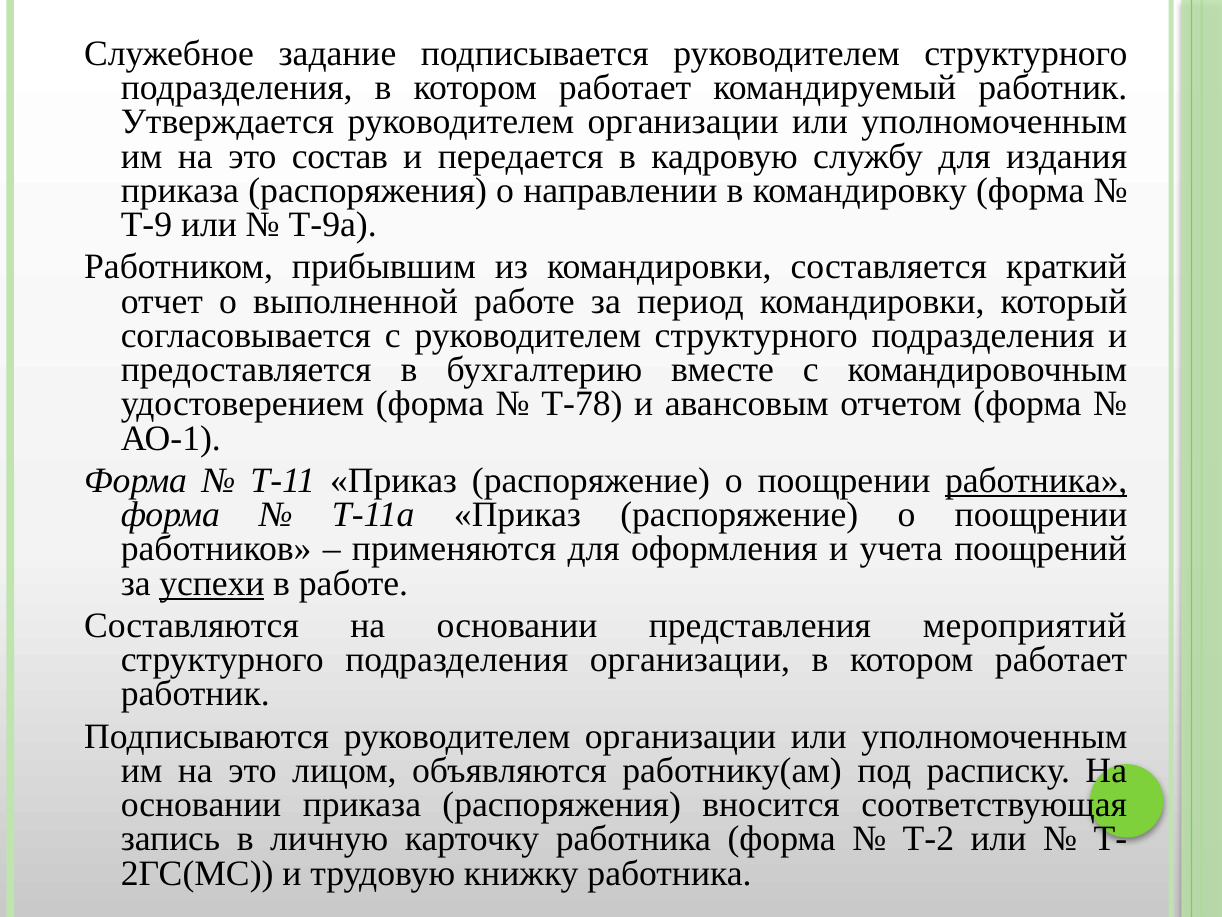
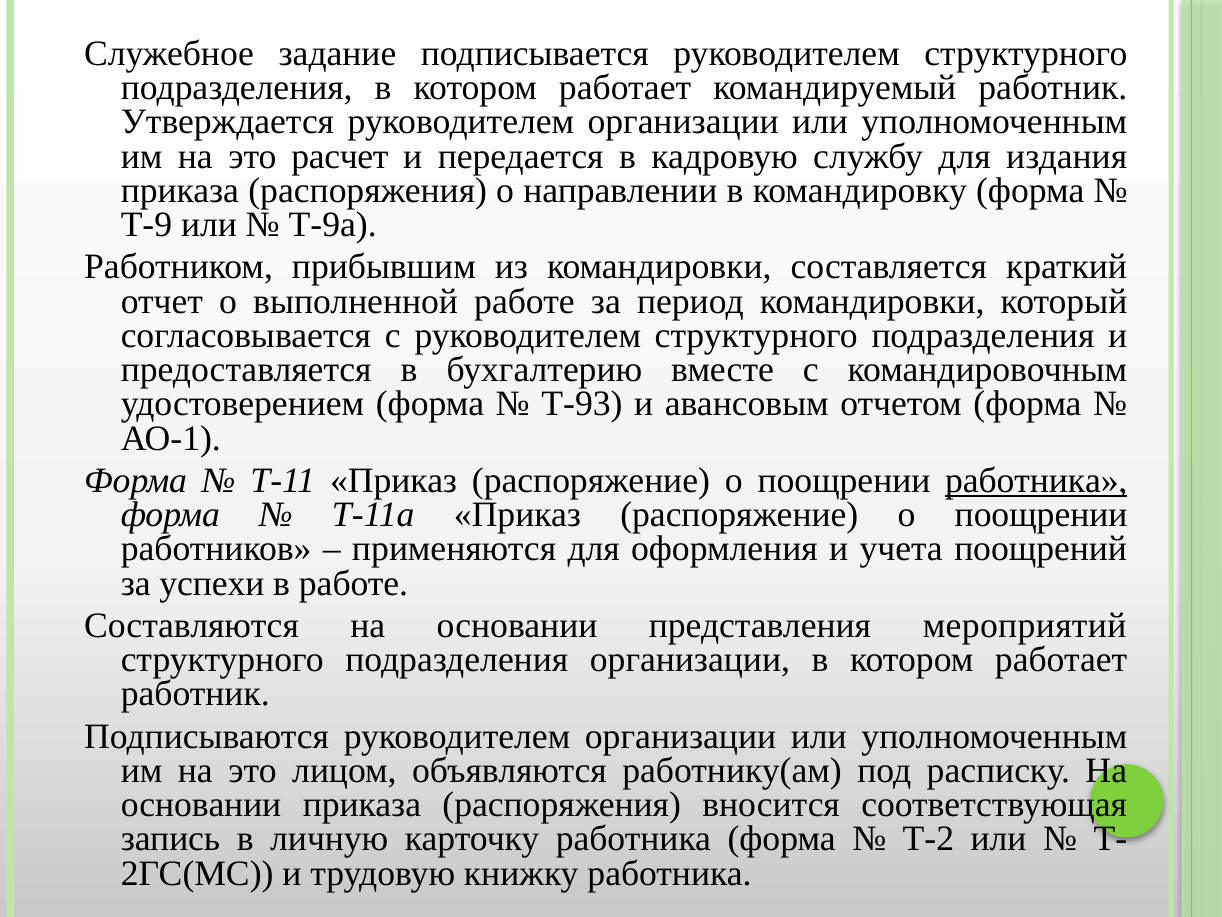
состав: состав -> расчет (340, 156)
Т-78: Т-78 -> Т-93 (582, 404)
успехи underline: present -> none (212, 583)
